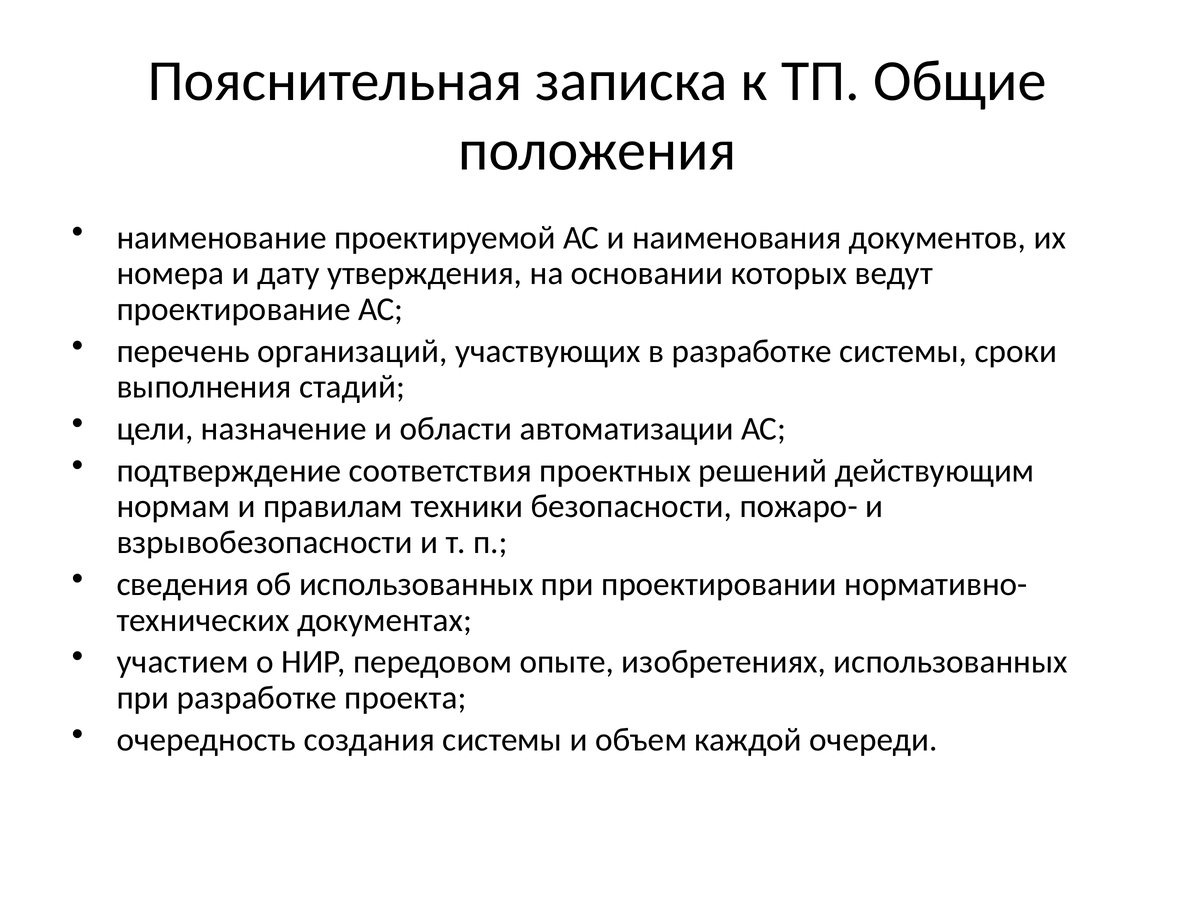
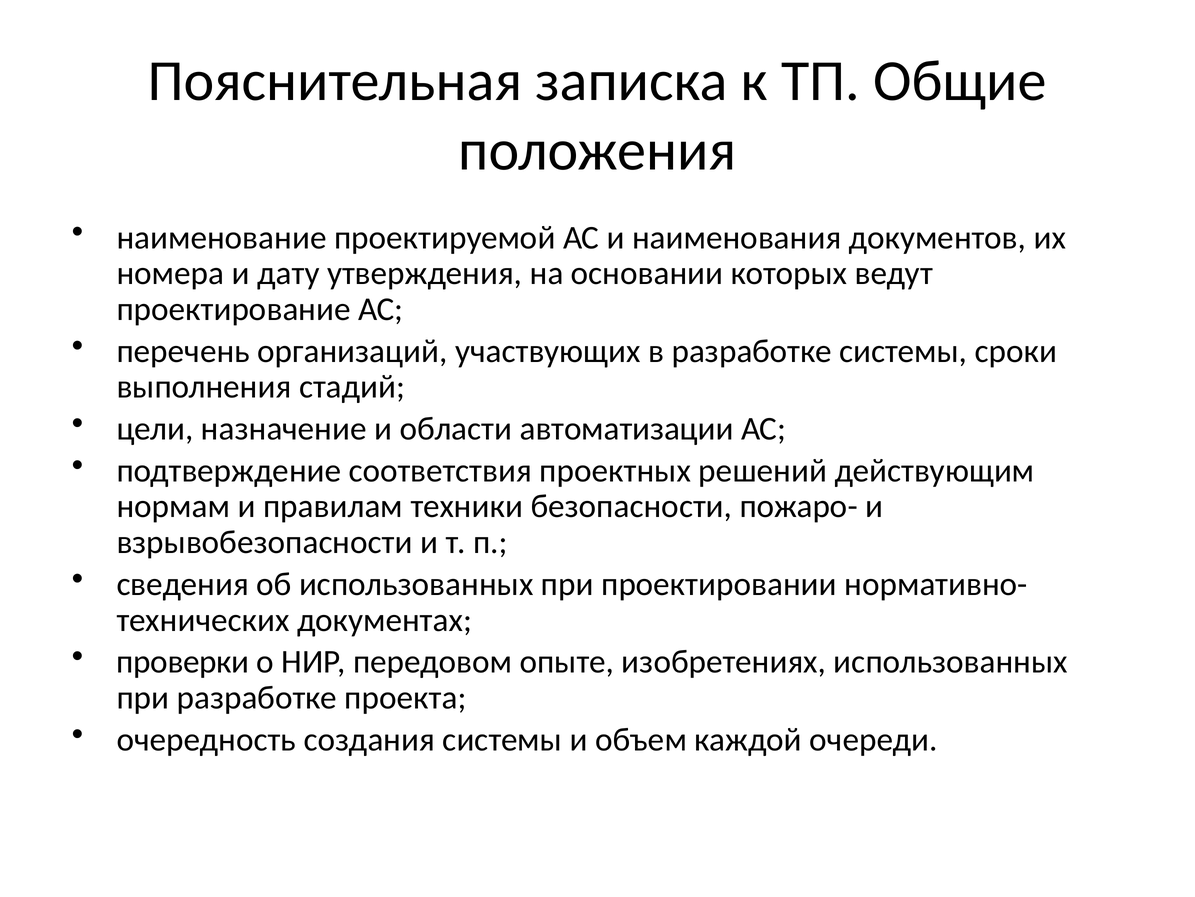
участием: участием -> проверки (183, 661)
